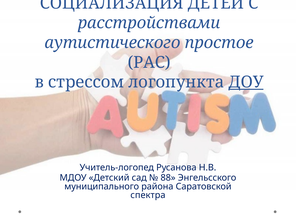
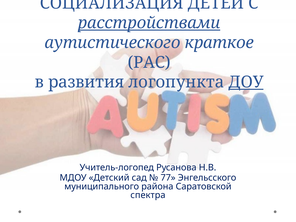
расстройствами underline: none -> present (149, 23)
простое: простое -> краткое (219, 43)
стрессом: стрессом -> развития (86, 82)
88: 88 -> 77 (168, 178)
